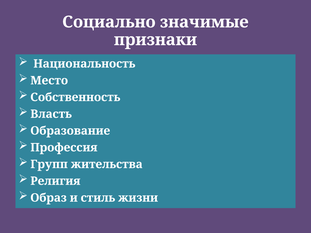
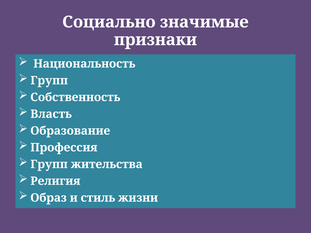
Место: Место -> Групп (49, 81)
